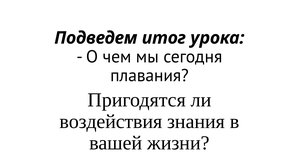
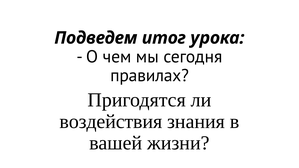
плавания: плавания -> правилах (150, 76)
